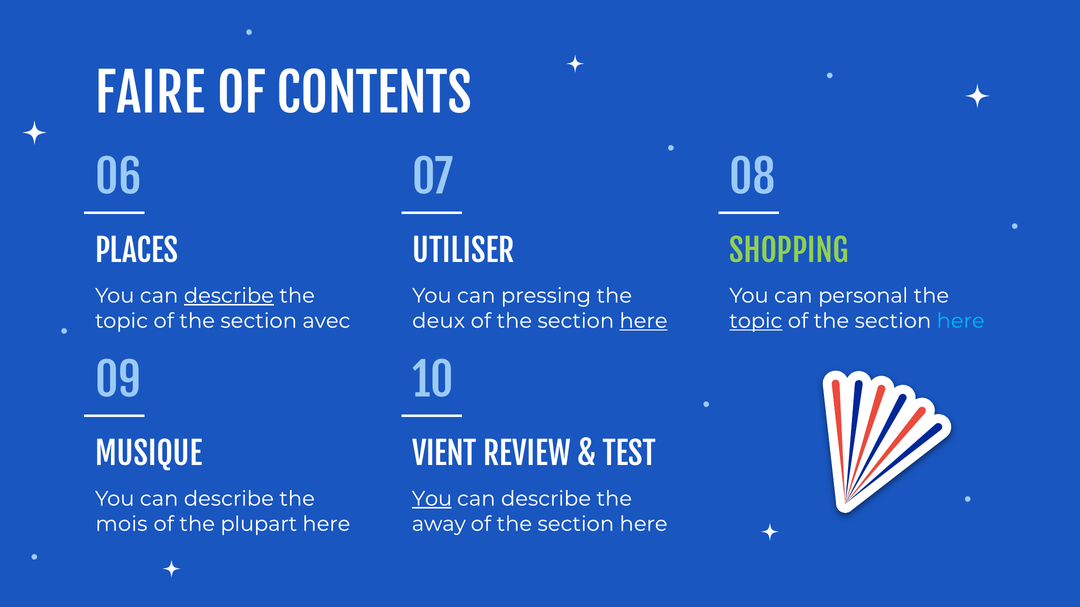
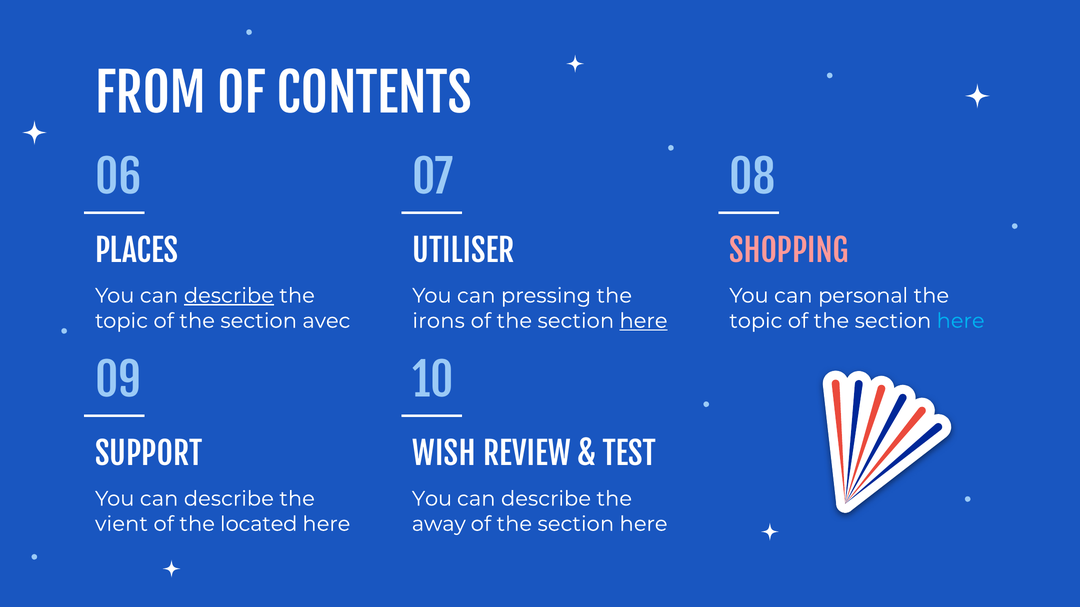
FAIRE: FAIRE -> FROM (151, 96)
SHOPPING colour: light green -> pink (789, 252)
deux: deux -> irons (439, 321)
topic underline: present -> none (756, 321)
MUSIQUE: MUSIQUE -> SUPPORT (149, 455)
VIENT: VIENT -> WISH (444, 455)
You underline: present -> none (432, 499)
mois: mois -> vient (121, 524)
plupart: plupart -> located (259, 524)
